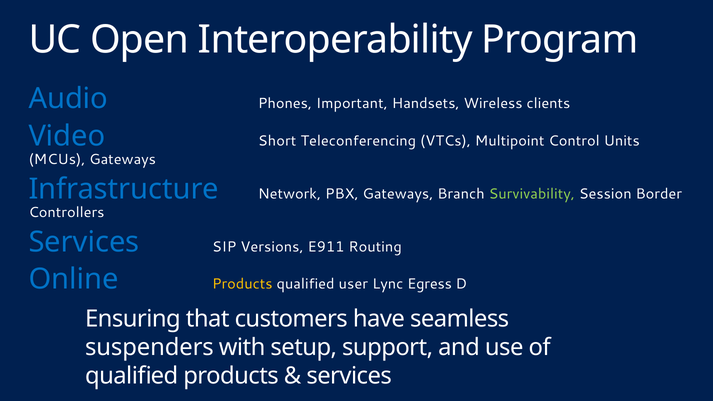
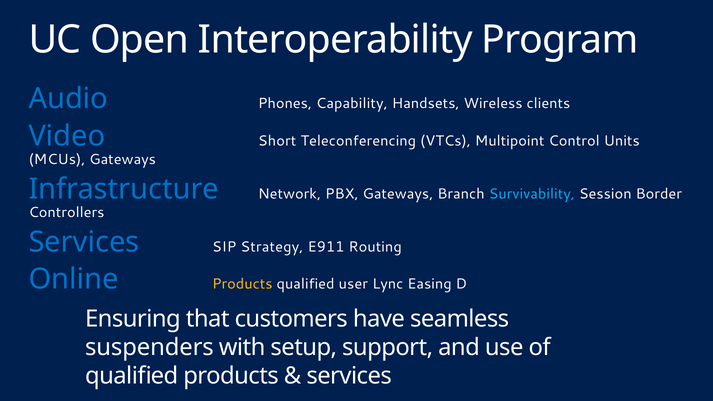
Important: Important -> Capability (352, 103)
Survivability colour: light green -> light blue (532, 194)
Versions: Versions -> Strategy (272, 247)
Egress: Egress -> Easing (429, 284)
